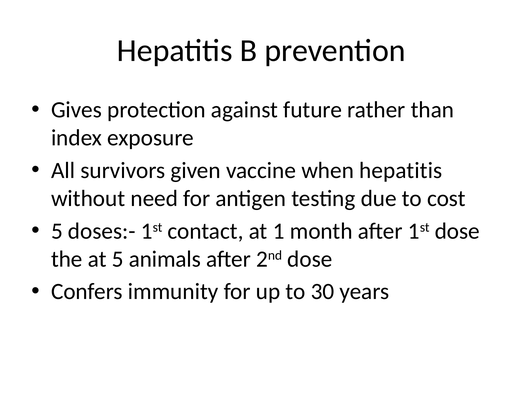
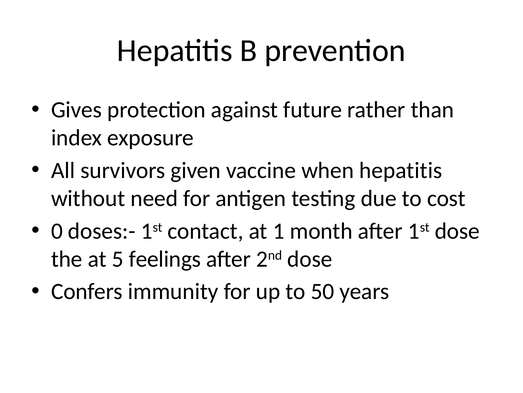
5: 5 -> 0 (57, 231)
animals: animals -> feelings (165, 259)
30: 30 -> 50 (322, 291)
